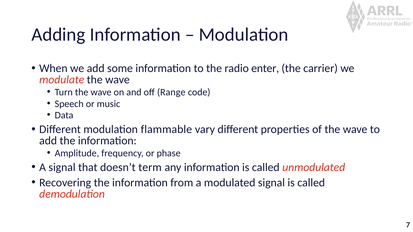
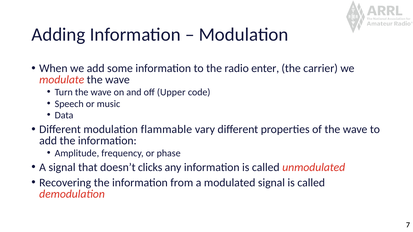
Range: Range -> Upper (171, 92)
term: term -> clicks (150, 168)
